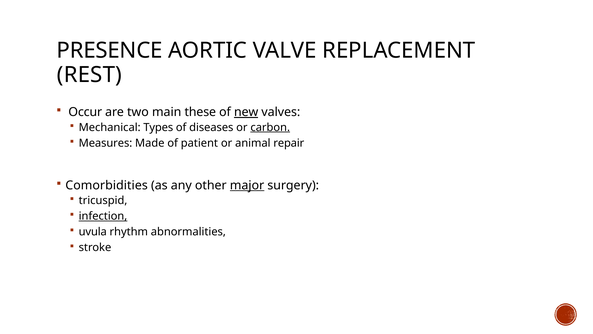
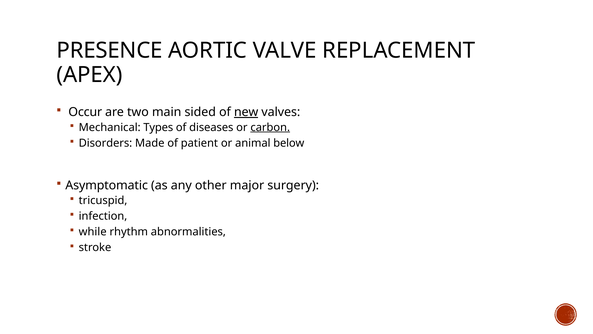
REST: REST -> APEX (90, 75)
these: these -> sided (200, 112)
Measures: Measures -> Disorders (105, 143)
repair: repair -> below (289, 143)
Comorbidities: Comorbidities -> Asymptomatic (107, 185)
major underline: present -> none (247, 185)
infection underline: present -> none (103, 216)
uvula: uvula -> while (93, 232)
